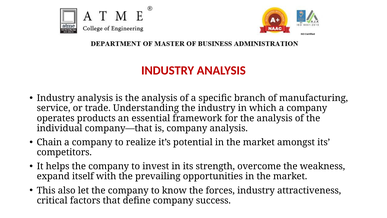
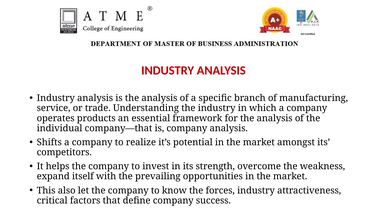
Chain: Chain -> Shifts (49, 142)
